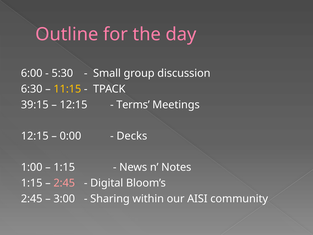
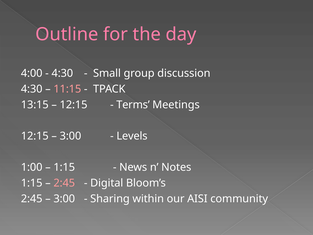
6:00: 6:00 -> 4:00 (32, 73)
5:30: 5:30 -> 4:30 (62, 73)
6:30: 6:30 -> 4:30 (32, 89)
11:15 colour: yellow -> pink (67, 89)
39:15: 39:15 -> 13:15 (35, 105)
0:00: 0:00 -> 3:00 (70, 136)
Decks: Decks -> Levels (132, 136)
